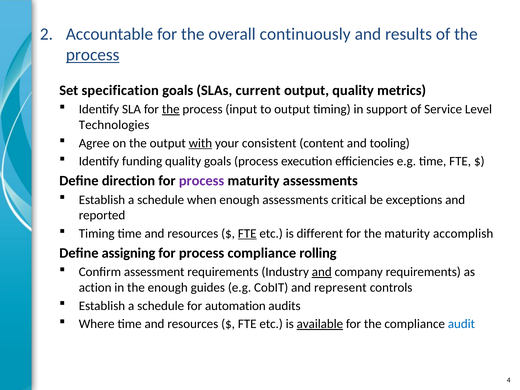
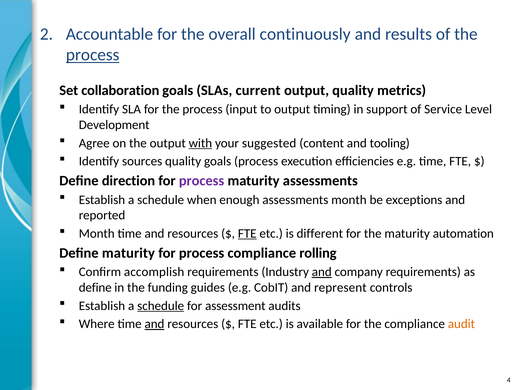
specification: specification -> collaboration (120, 90)
the underline: present -> none (171, 109)
Technologies: Technologies -> Development (114, 125)
consistent: consistent -> suggested (269, 143)
funding: funding -> sources (142, 161)
assessments critical: critical -> month (349, 200)
Timing: Timing -> Month (97, 234)
accomplish: accomplish -> automation (463, 234)
Define assigning: assigning -> maturity (128, 253)
assessment: assessment -> accomplish (154, 272)
action: action -> define (95, 288)
the enough: enough -> funding (168, 288)
schedule underline: none -> present (161, 306)
automation: automation -> assessment (235, 306)
and underline: none -> present (154, 324)
available underline: present -> none (320, 324)
audit colour: blue -> orange (461, 324)
